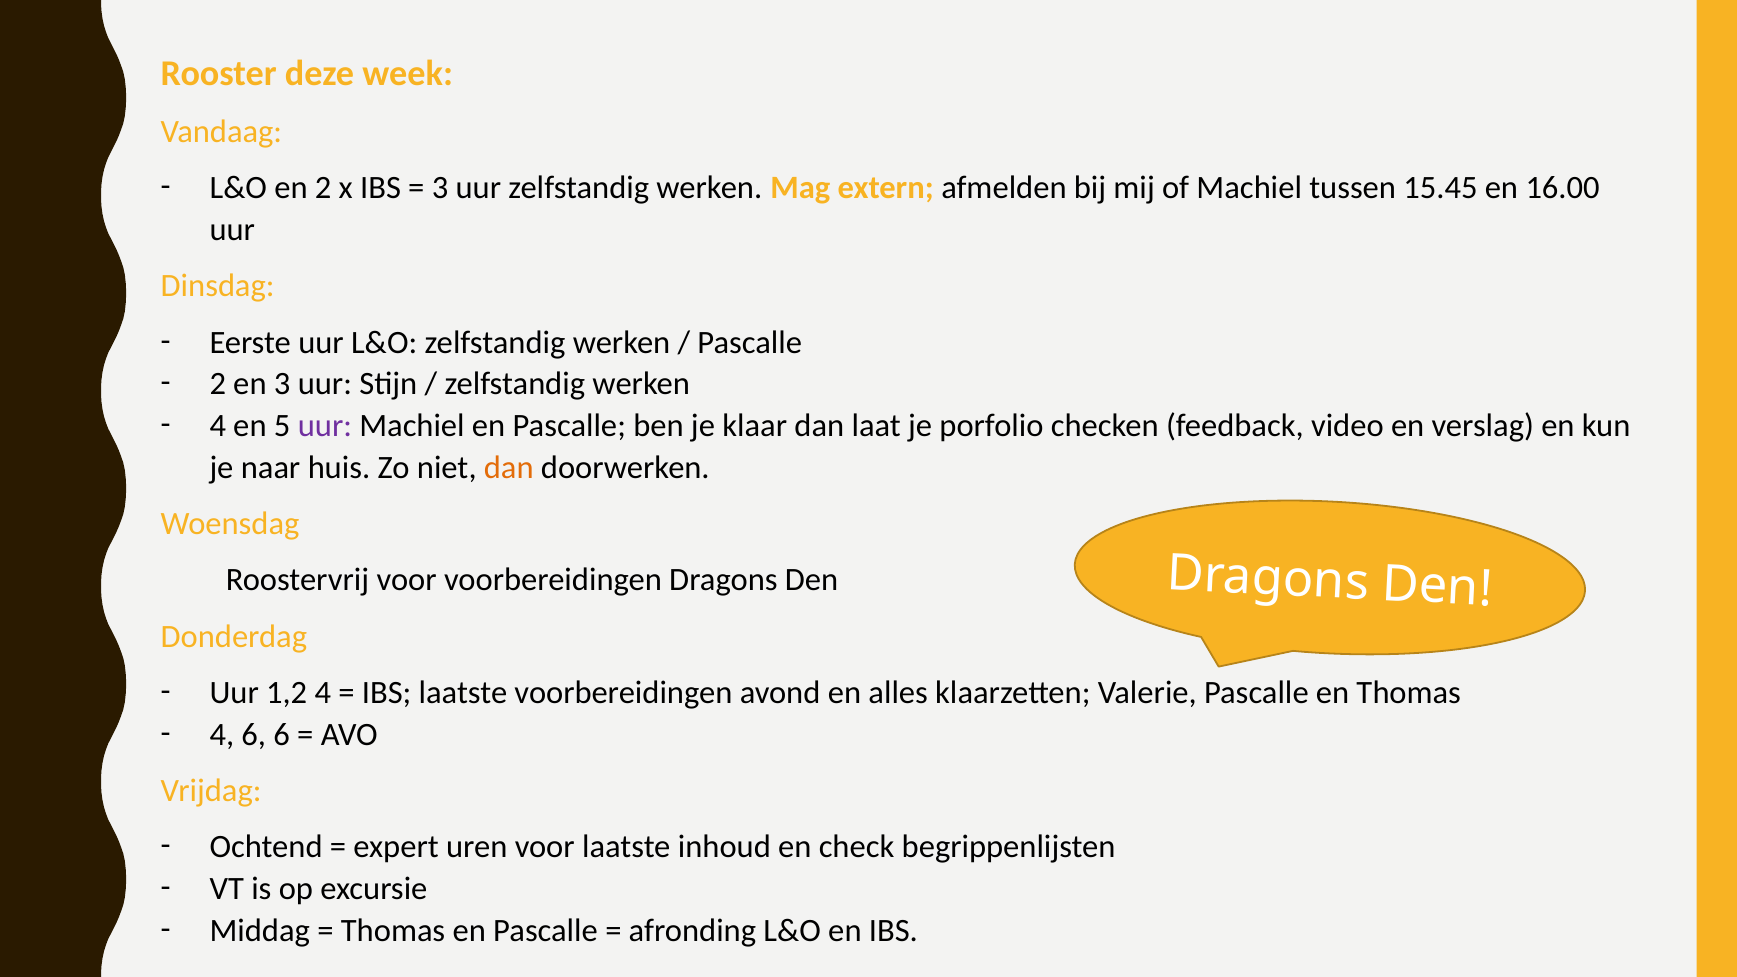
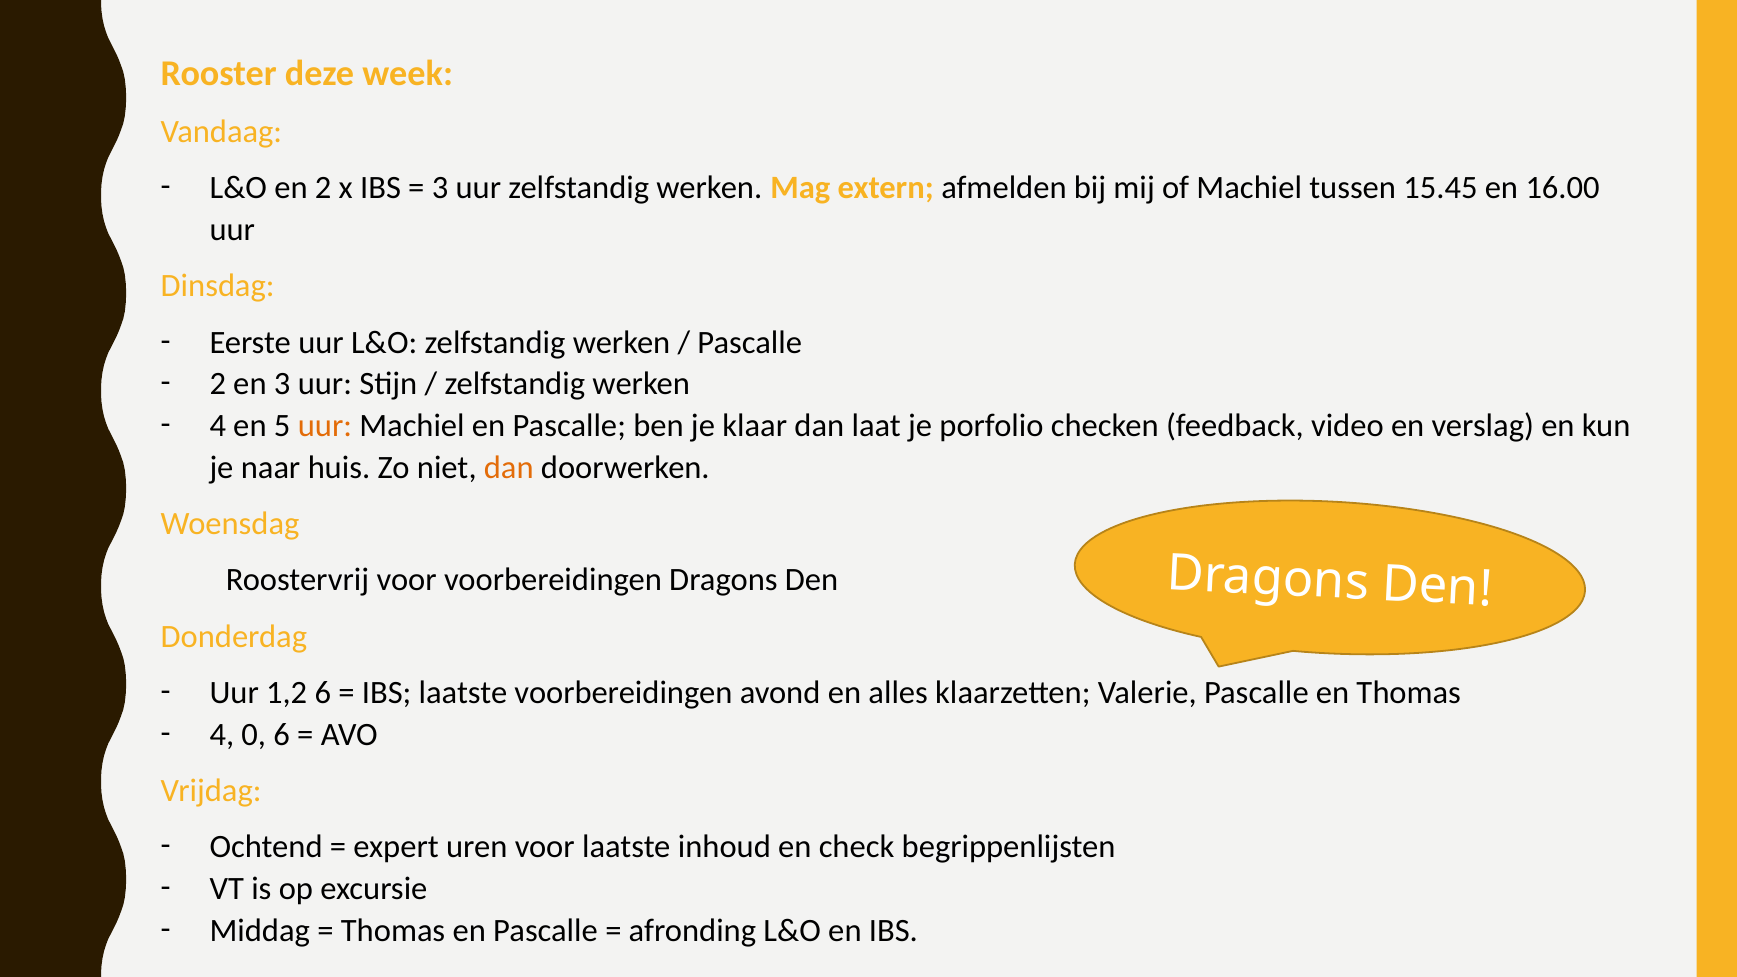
uur colour: purple -> orange (325, 426)
1,2 4: 4 -> 6 (323, 693)
4 6: 6 -> 0 (254, 735)
